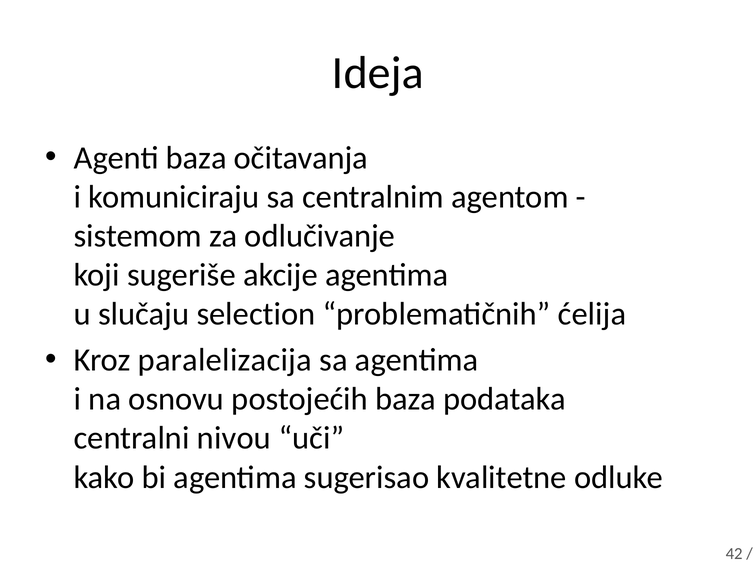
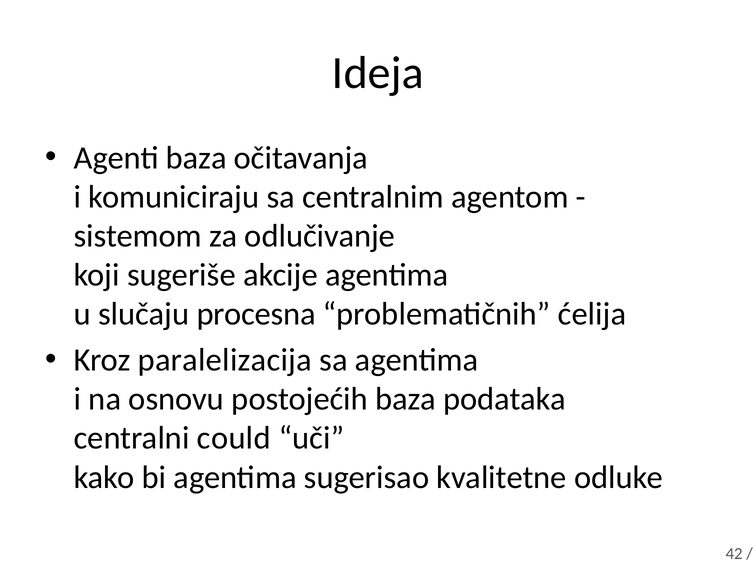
selection: selection -> procesna (256, 314)
nivou: nivou -> could (234, 438)
